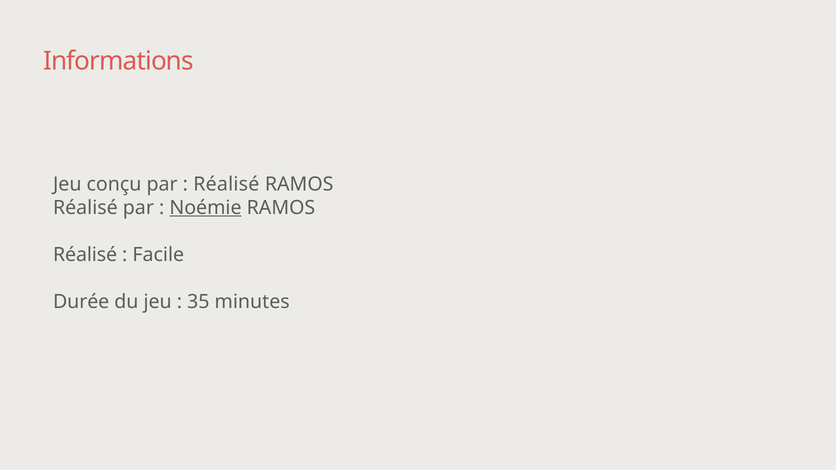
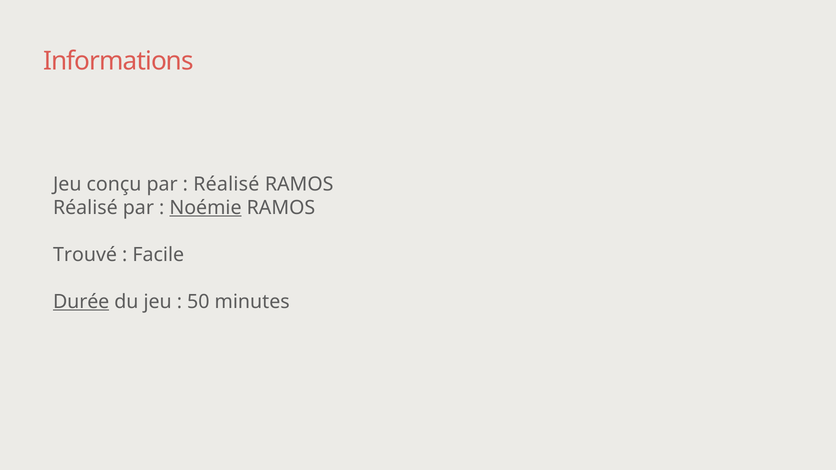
Réalisé: Réalisé -> Trouvé (85, 255)
Durée underline: none -> present (81, 302)
35: 35 -> 50 (198, 302)
